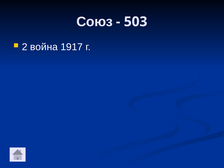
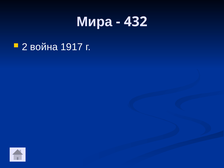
Союз: Союз -> Мира (94, 22)
503: 503 -> 432 (136, 22)
